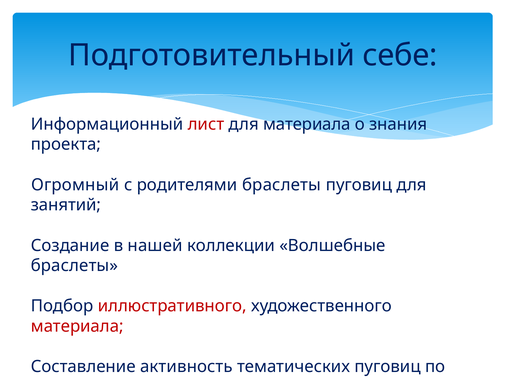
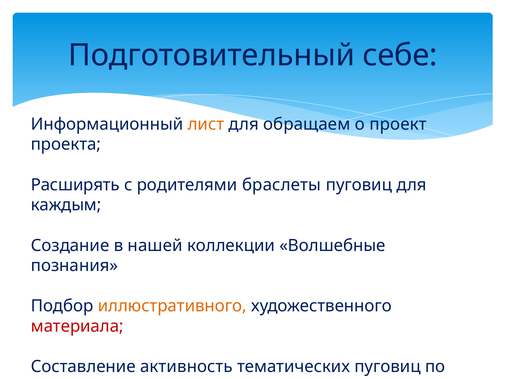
лист colour: red -> orange (206, 124)
для материала: материала -> обращаем (307, 124)
знания: знания -> проект (398, 124)
Огромный: Огромный -> Расширять (75, 185)
занятий: занятий -> каждым (66, 205)
браслеты: браслеты -> познания (75, 265)
иллюстративного colour: red -> orange (172, 306)
